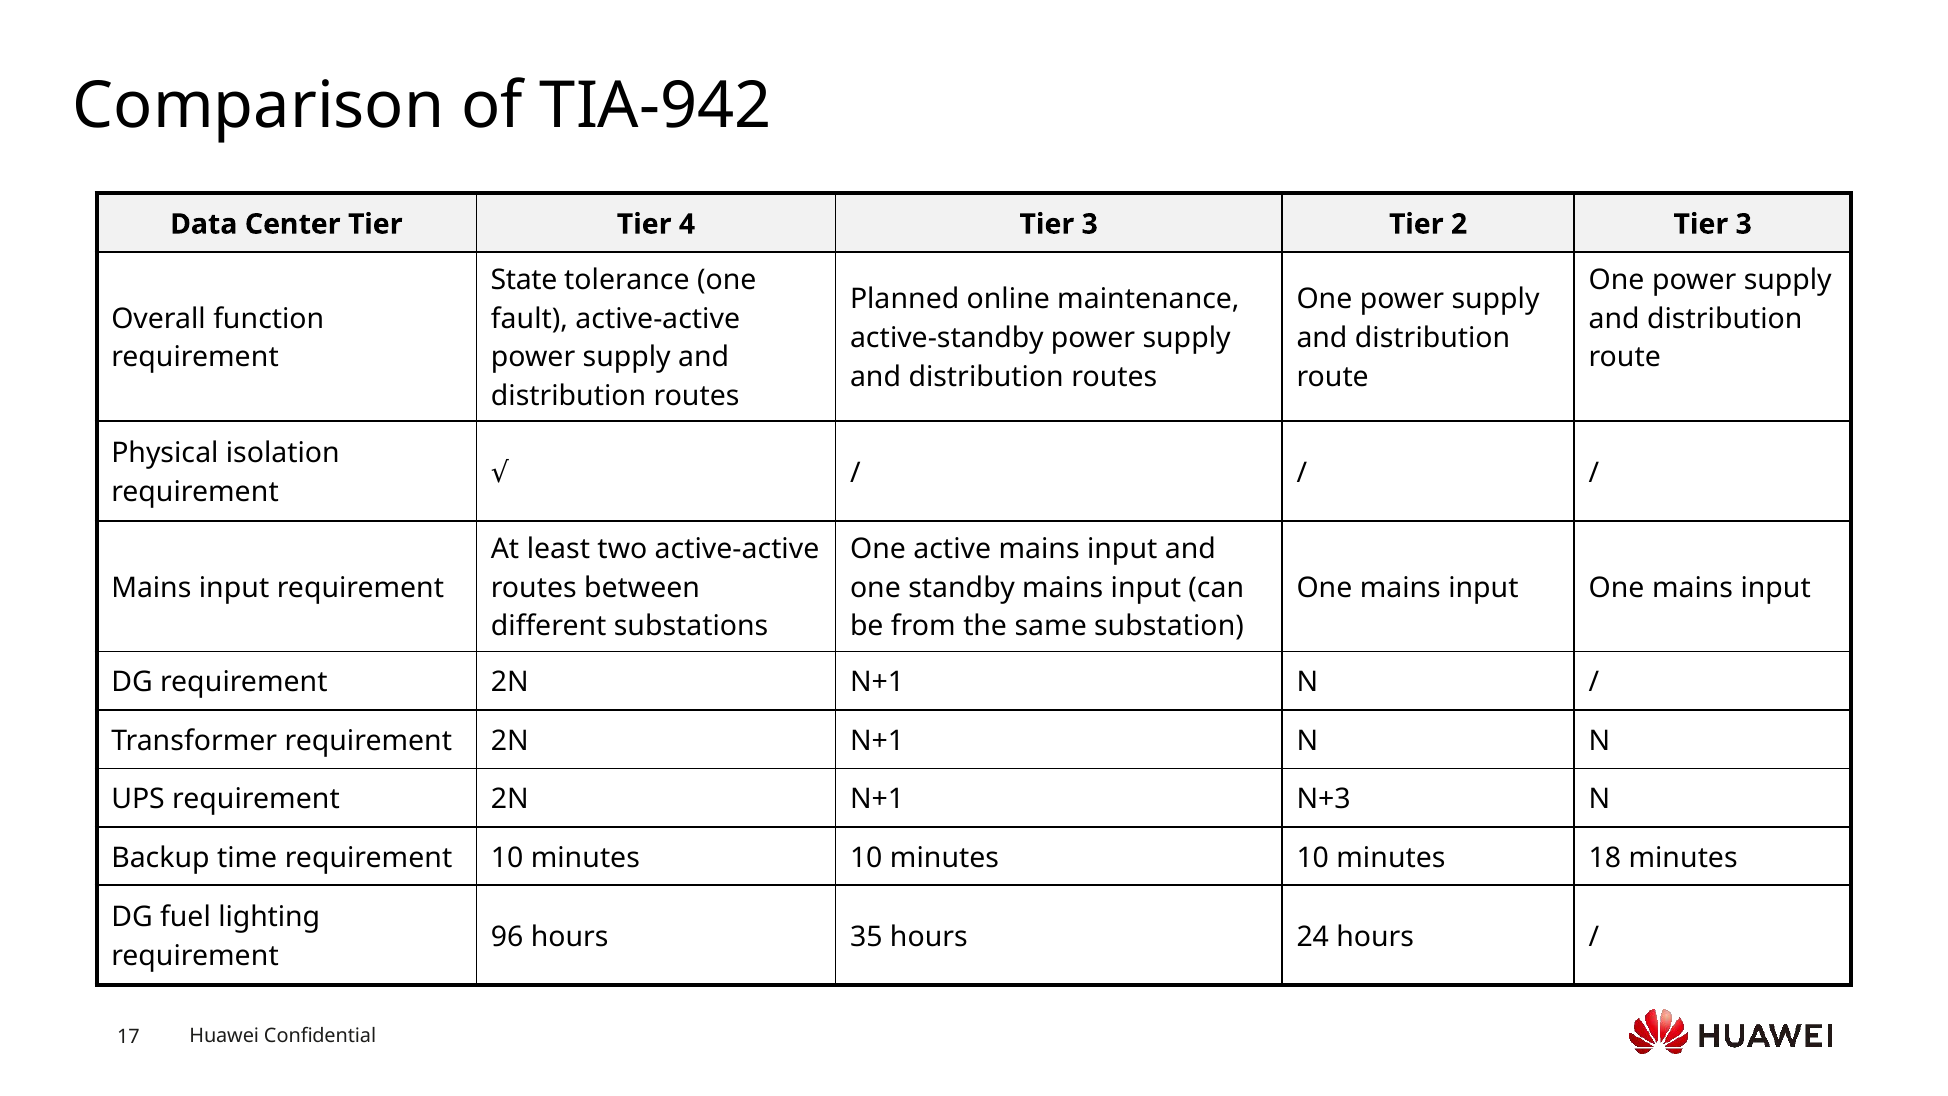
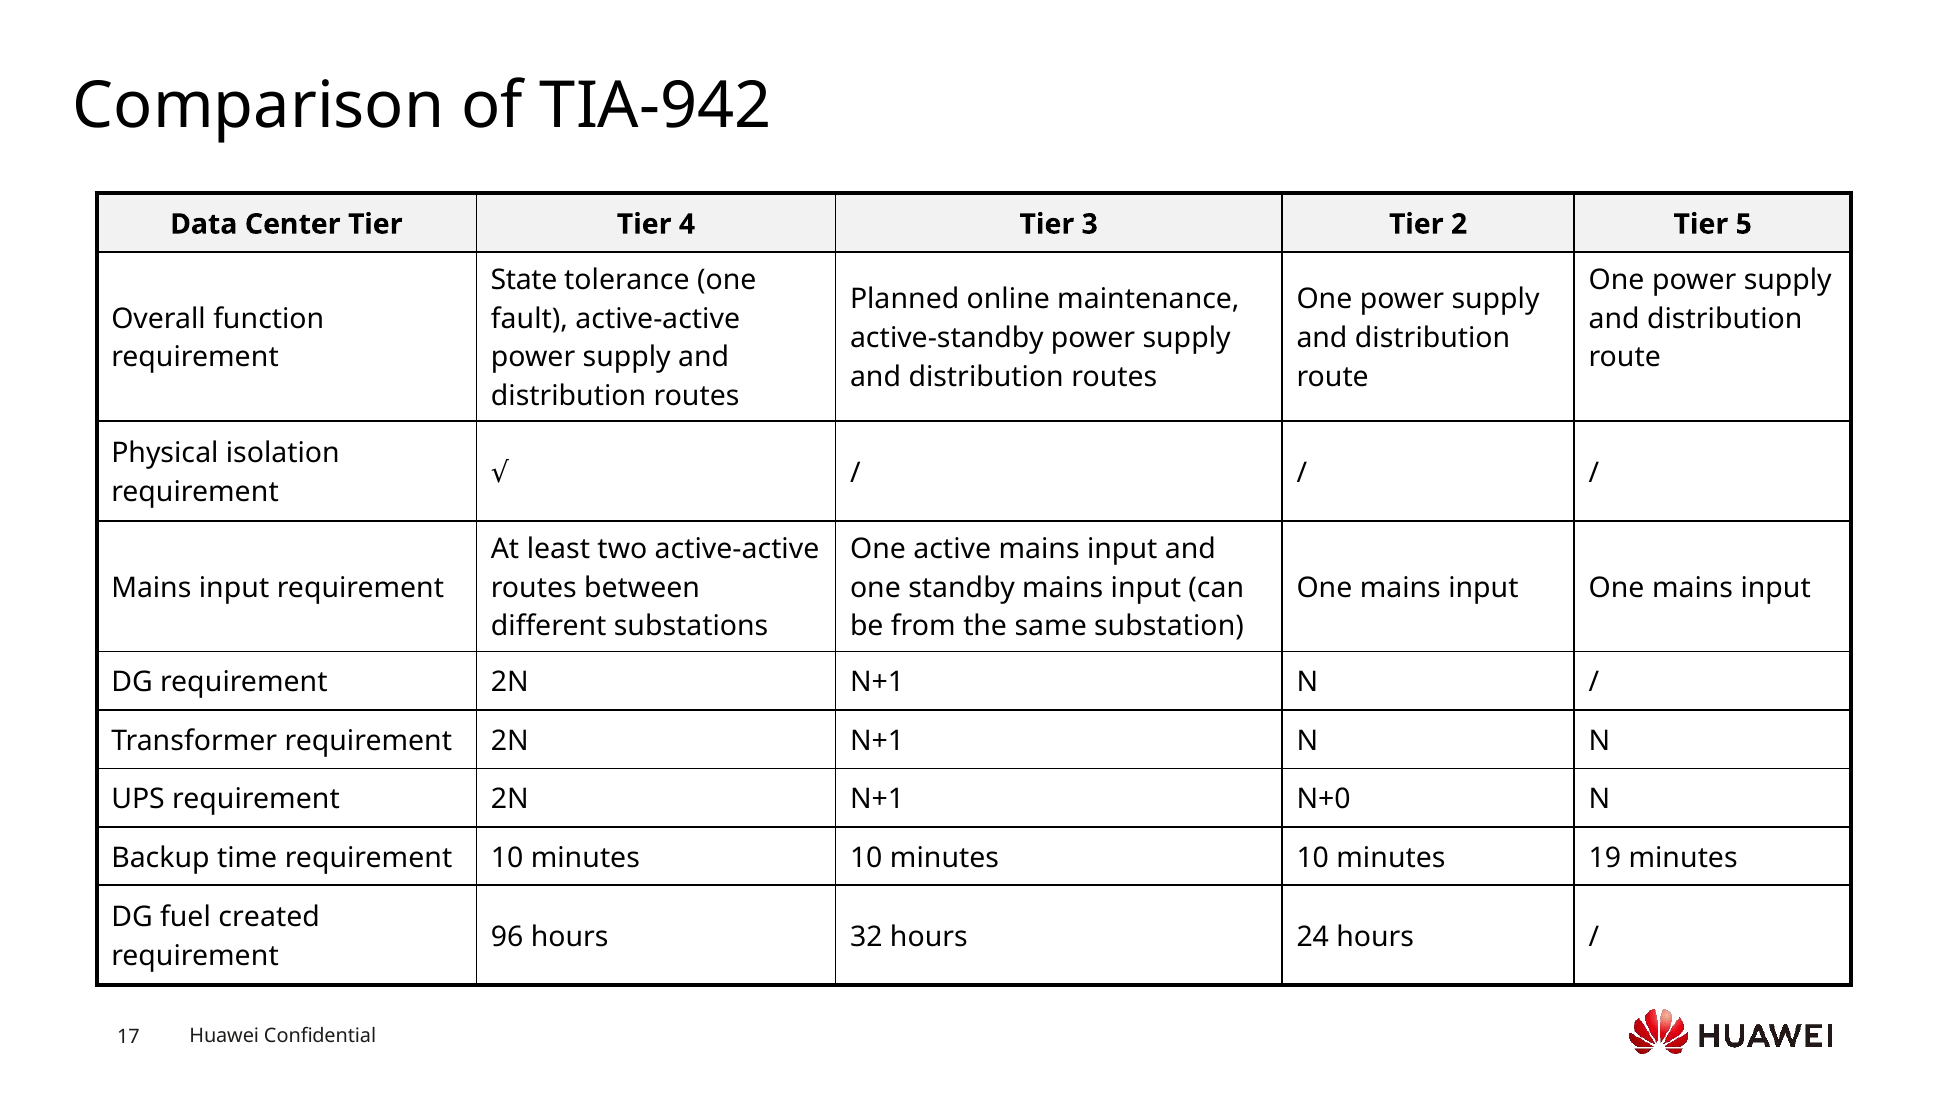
2 Tier 3: 3 -> 5 (1744, 224)
N+3: N+3 -> N+0 (1324, 799)
18: 18 -> 19 (1605, 858)
lighting: lighting -> created (269, 917)
35: 35 -> 32 (866, 936)
